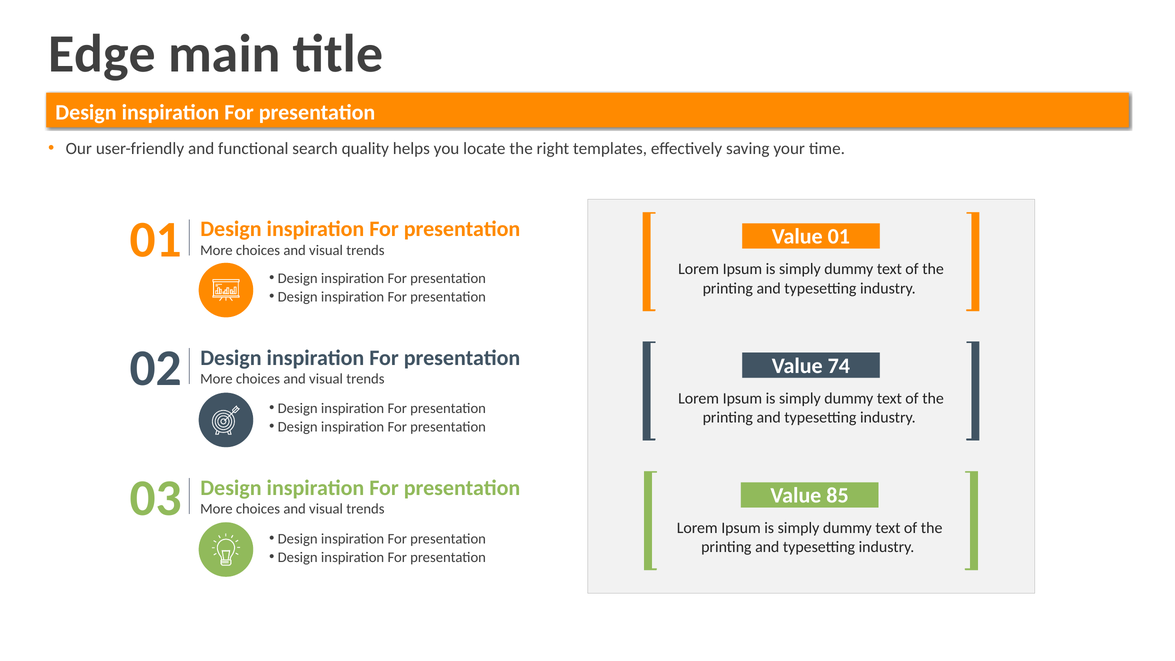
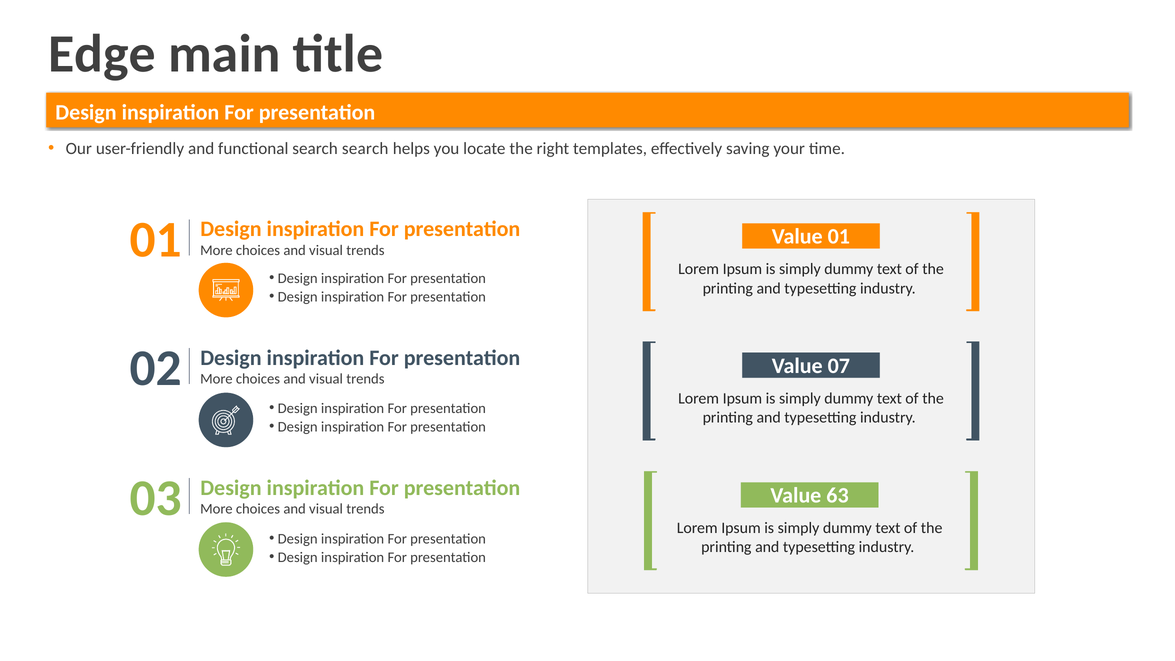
search quality: quality -> search (365, 149)
74: 74 -> 07 (839, 366)
85: 85 -> 63 (838, 495)
